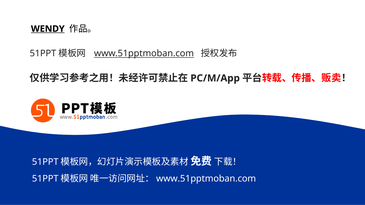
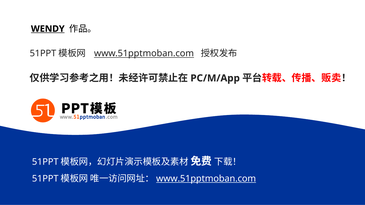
www.51pptmoban.com underline: none -> present (206, 179)
